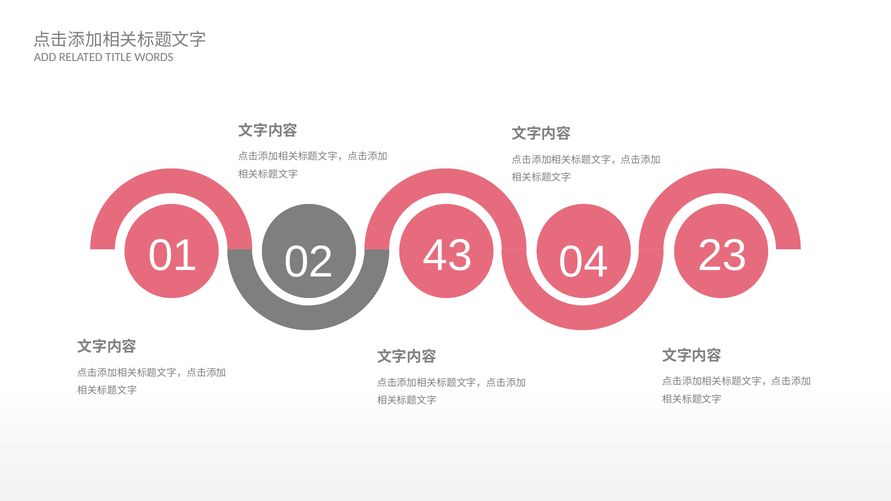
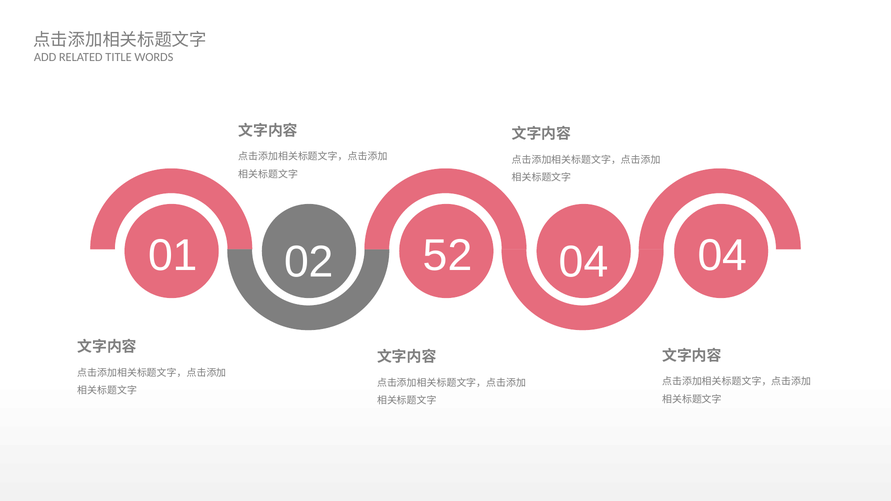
43: 43 -> 52 (448, 255)
04 23: 23 -> 04 (722, 255)
